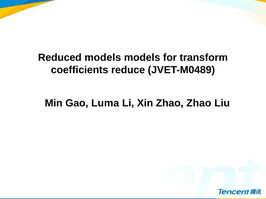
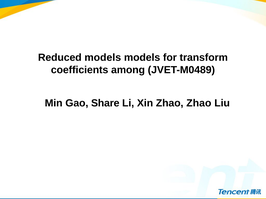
reduce: reduce -> among (128, 70)
Luma: Luma -> Share (105, 103)
